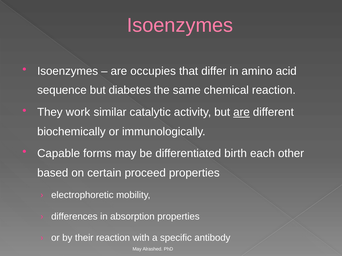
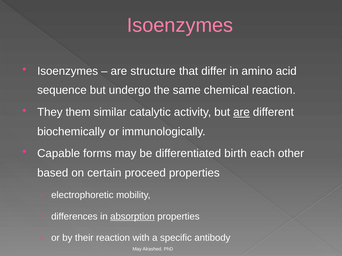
occupies: occupies -> structure (153, 71)
diabetes: diabetes -> undergo (130, 90)
work: work -> them (78, 112)
absorption underline: none -> present (132, 217)
